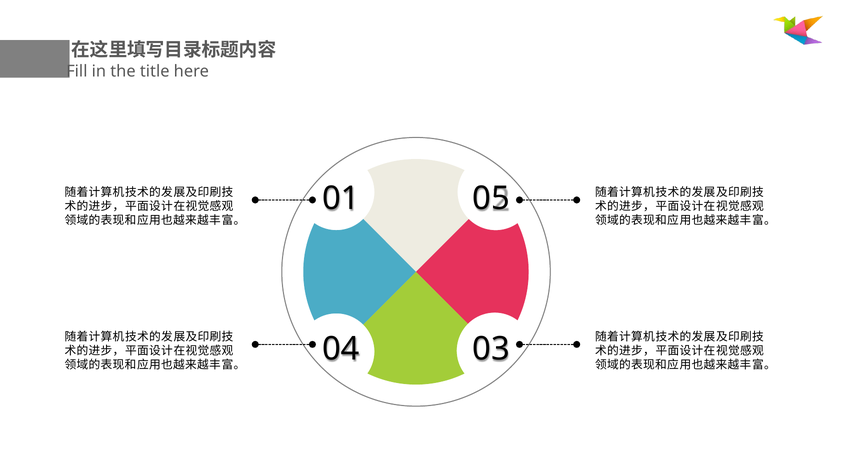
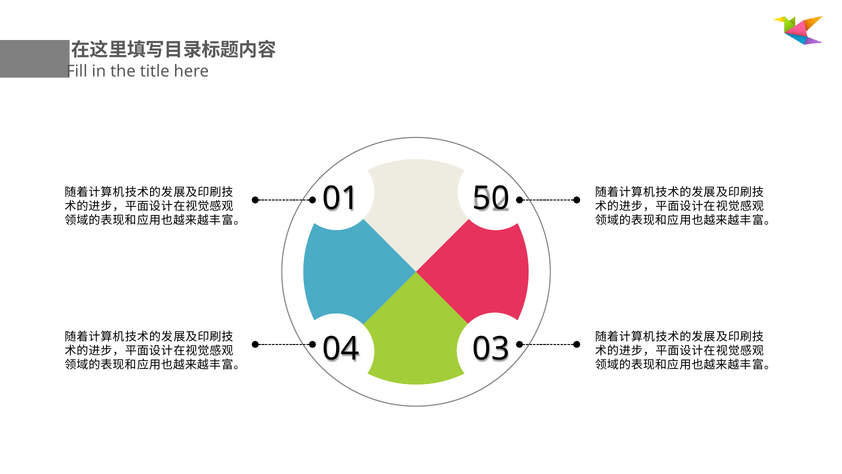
05: 05 -> 50 (491, 198)
